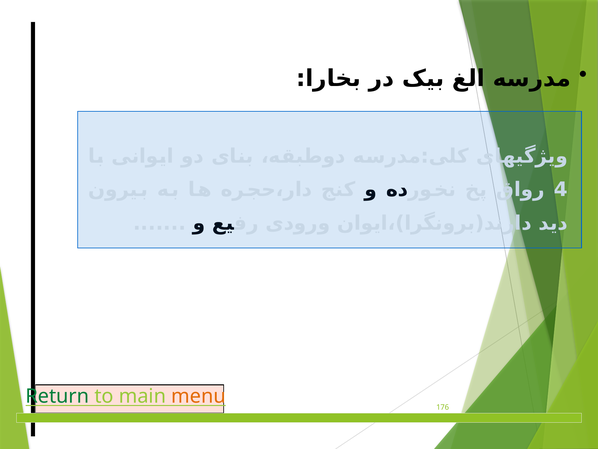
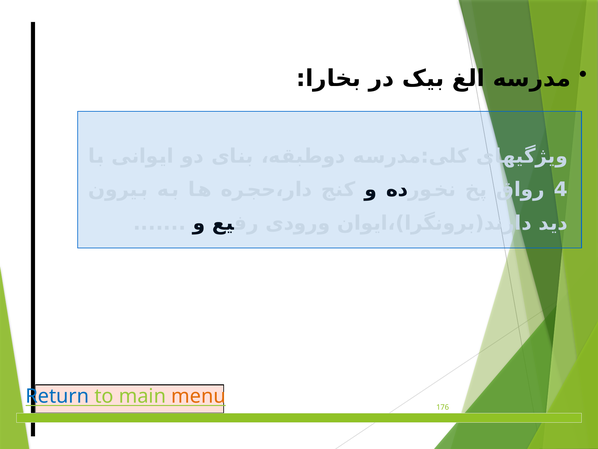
Return colour: green -> blue (57, 396)
